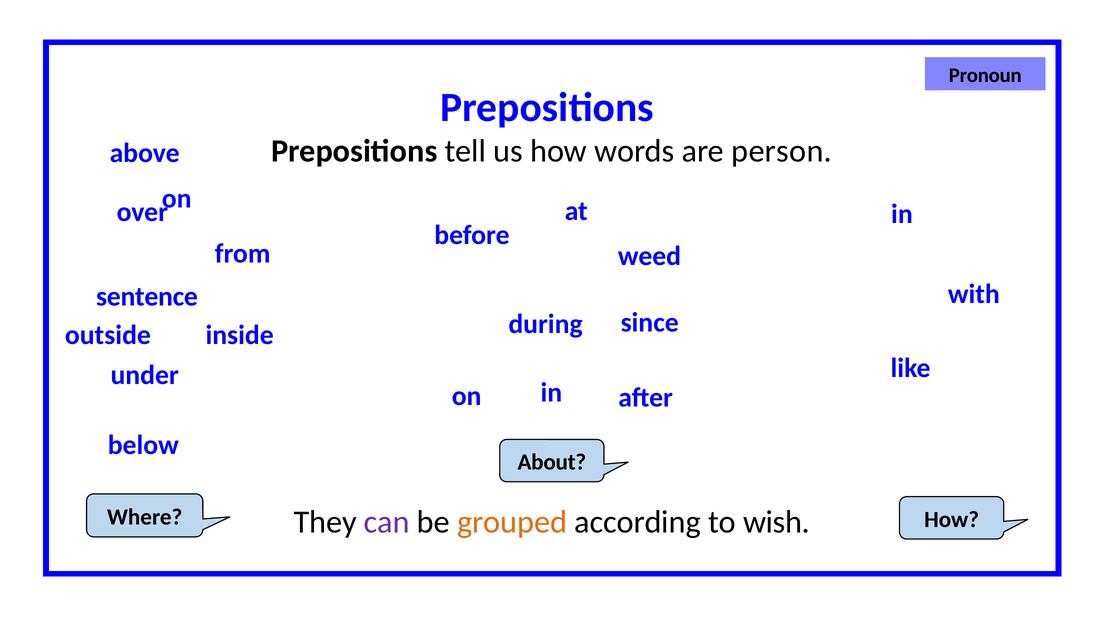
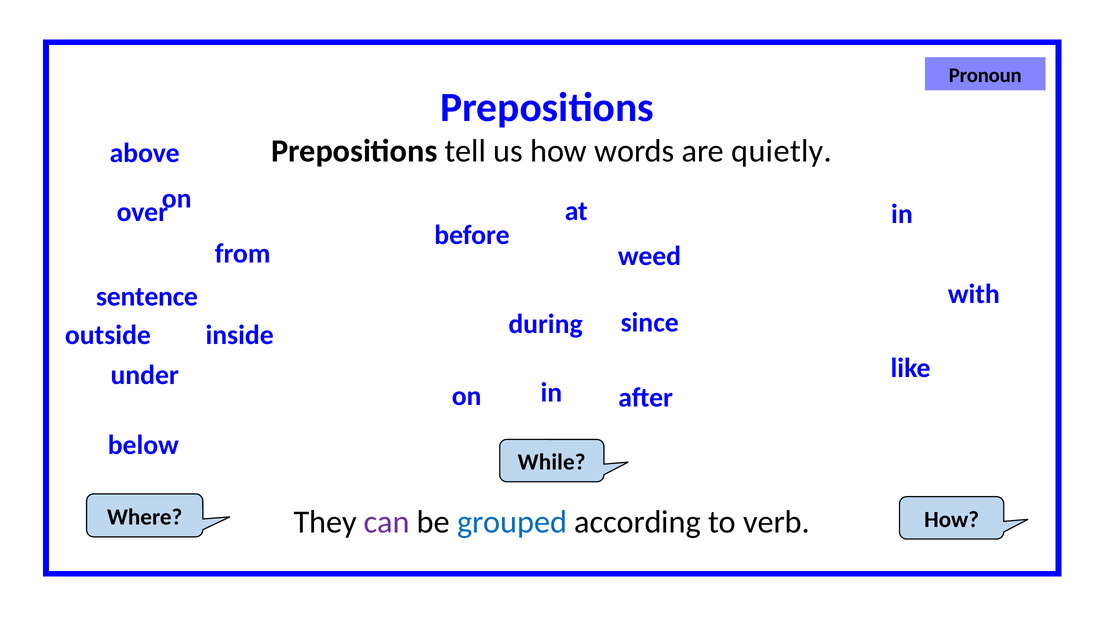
person: person -> quietly (782, 151)
About: About -> While (552, 462)
grouped colour: orange -> blue (512, 522)
wish: wish -> verb (776, 522)
